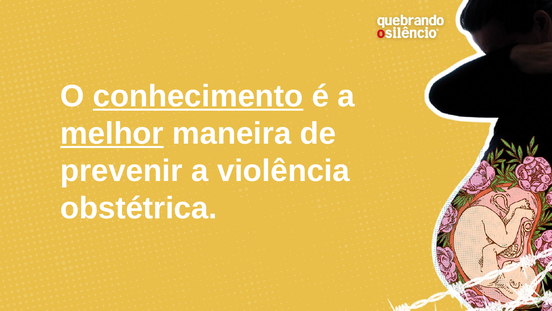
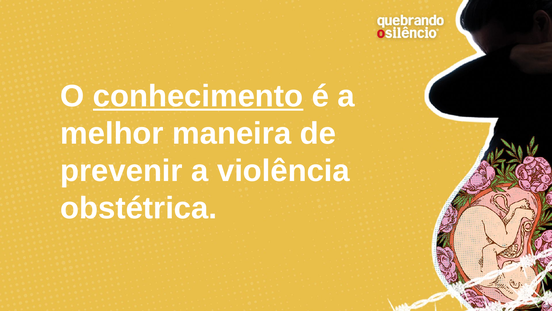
melhor underline: present -> none (112, 133)
